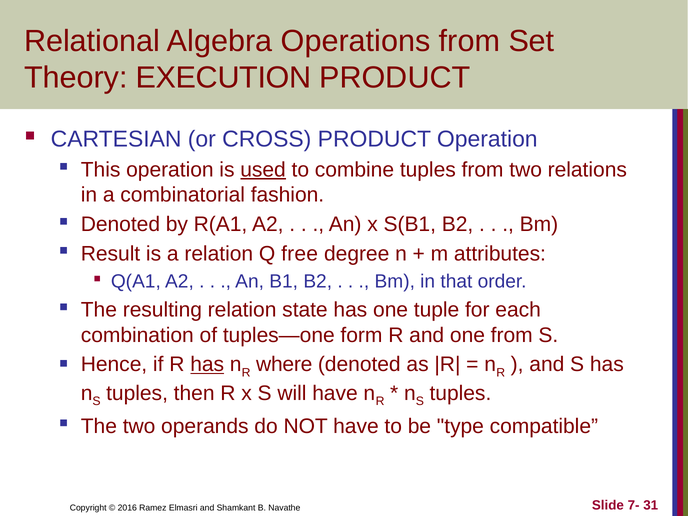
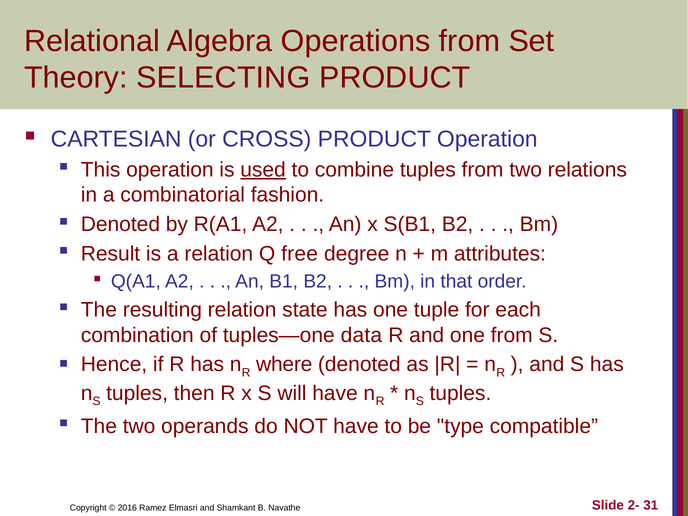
EXECUTION: EXECUTION -> SELECTING (223, 78)
form: form -> data (361, 335)
has underline: present -> none (207, 365)
7-: 7- -> 2- (634, 505)
